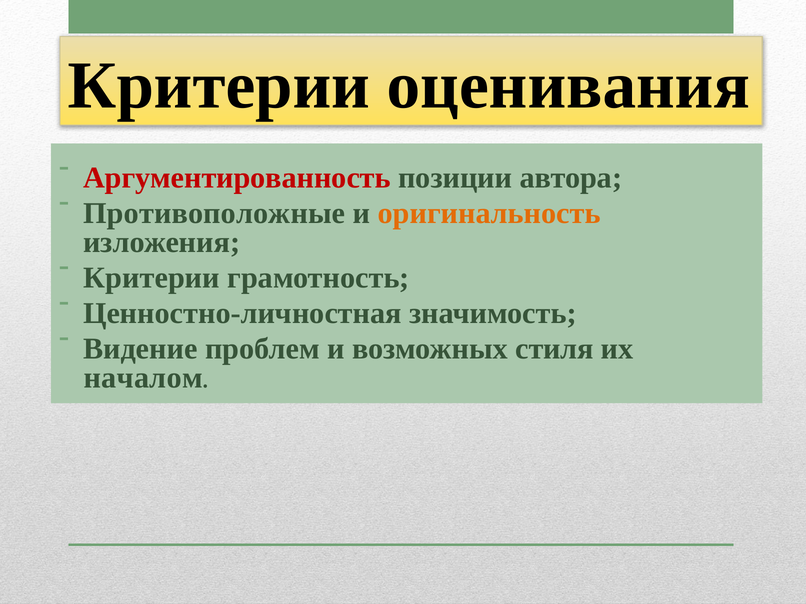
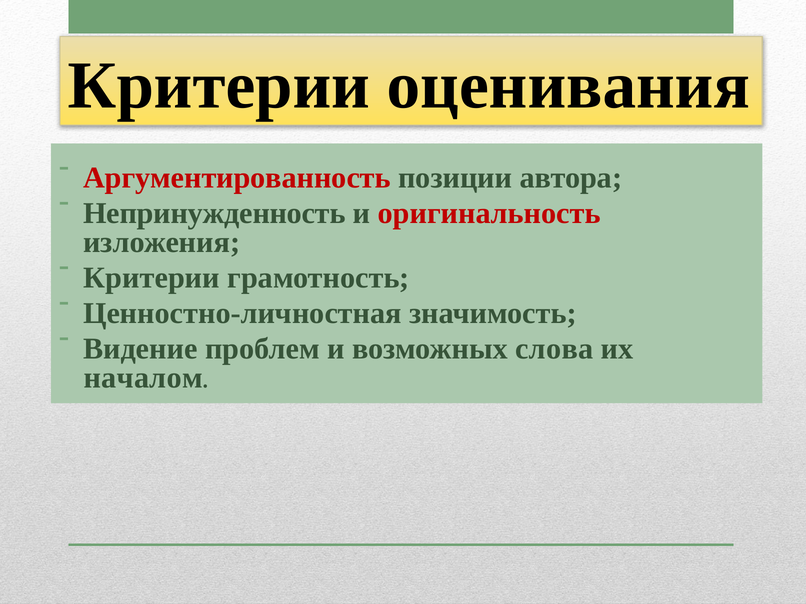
Противоположные: Противоположные -> Непринужденность (214, 214)
оригинальность colour: orange -> red (489, 214)
стиля: стиля -> слова (554, 349)
